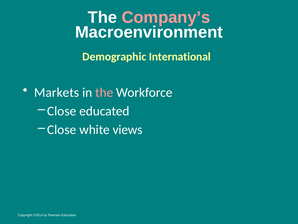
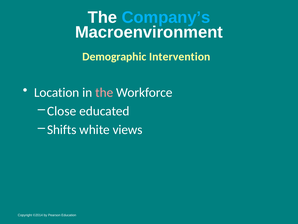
Company’s colour: pink -> light blue (166, 17)
International: International -> Intervention (180, 56)
Markets: Markets -> Location (57, 92)
Close: Close -> Shifts (62, 129)
